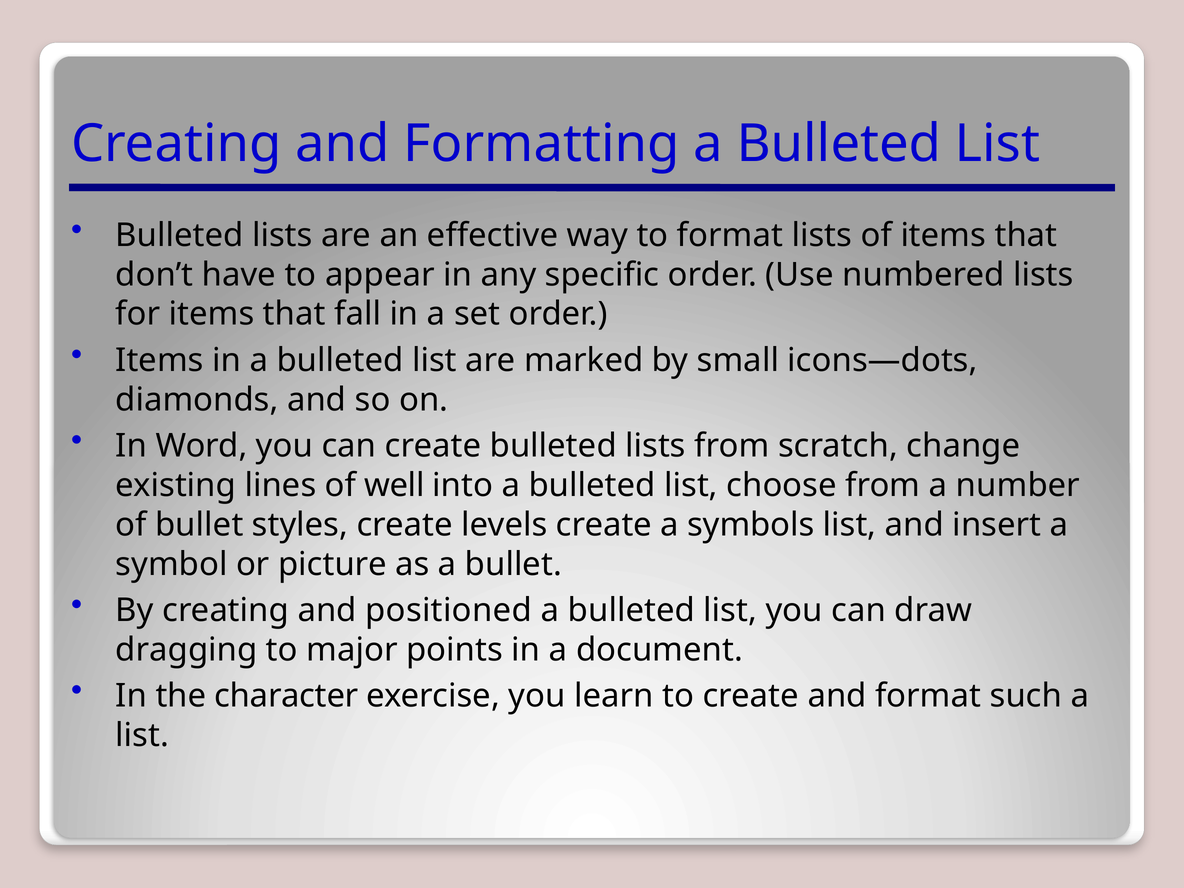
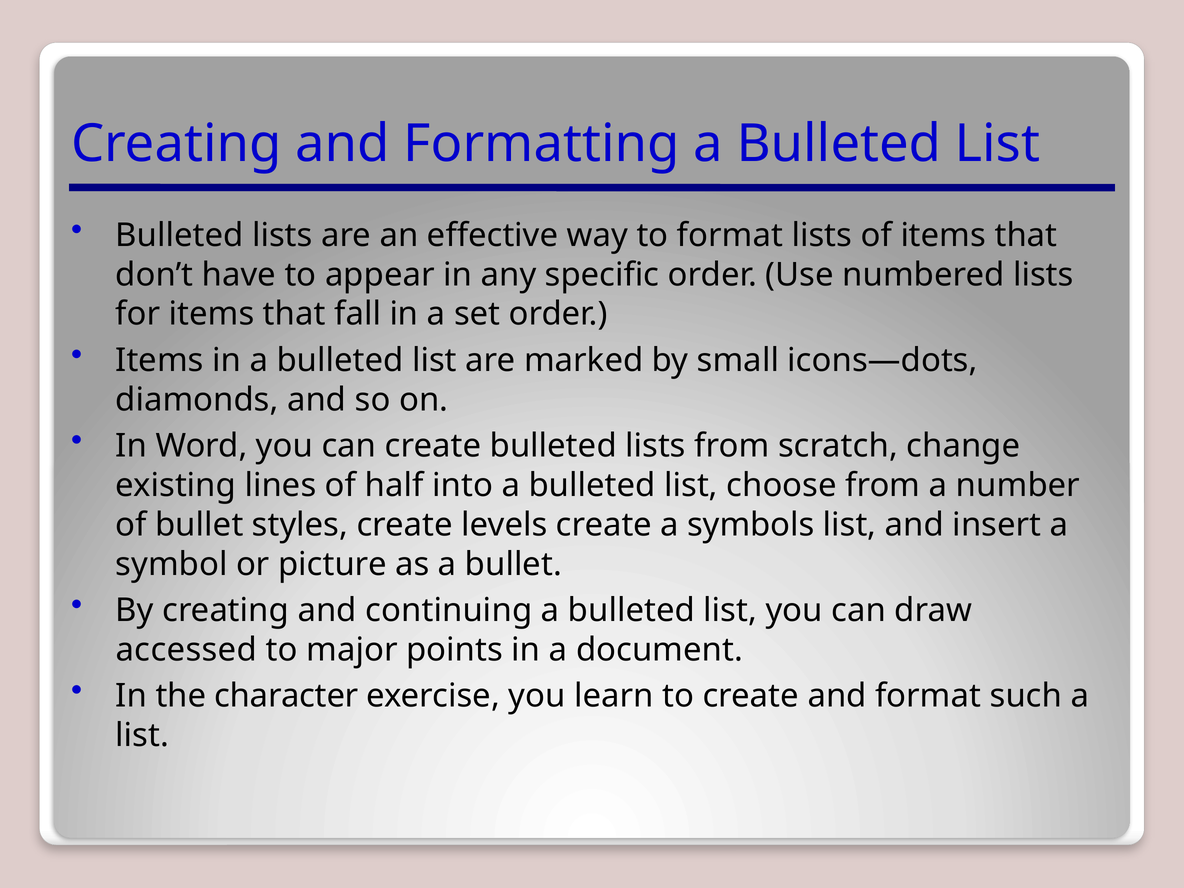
well: well -> half (394, 485)
positioned: positioned -> continuing (449, 610)
dragging: dragging -> accessed (186, 650)
